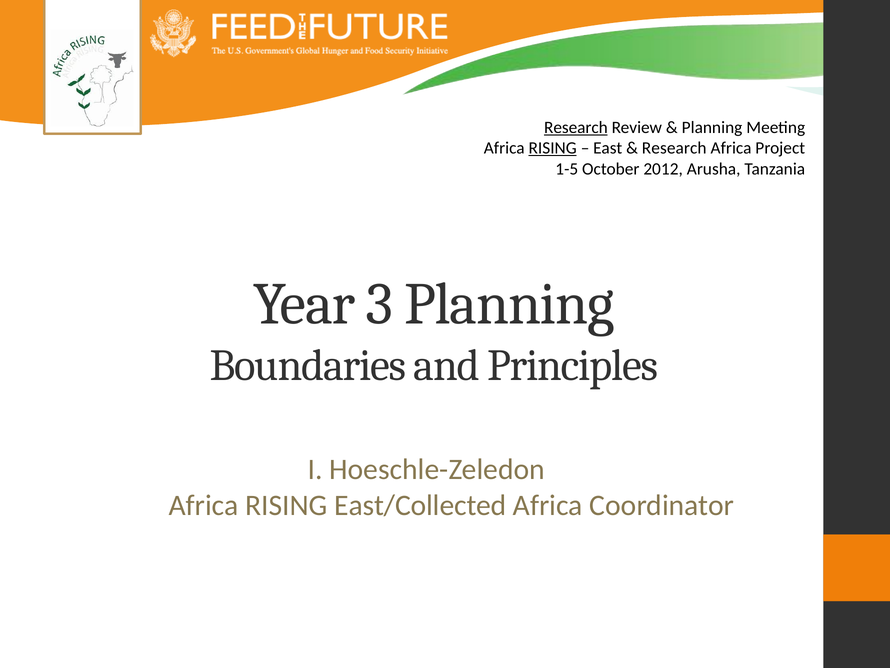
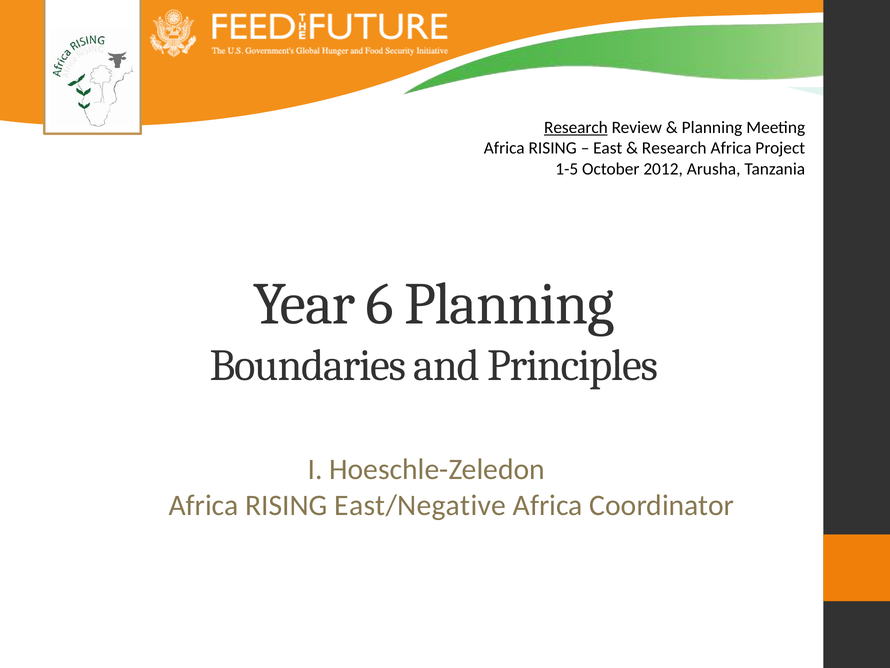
RISING underline: present -> none (553, 148)
3: 3 -> 6 (380, 304)
East/Collected: East/Collected -> East/Negative (420, 505)
